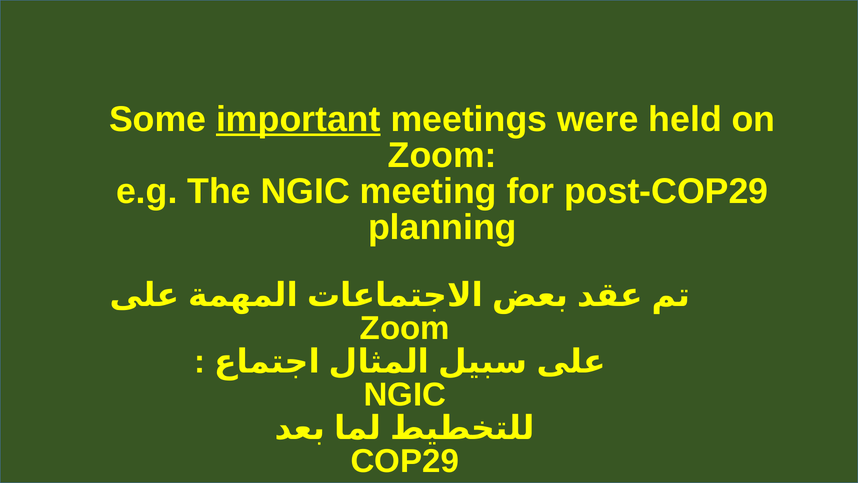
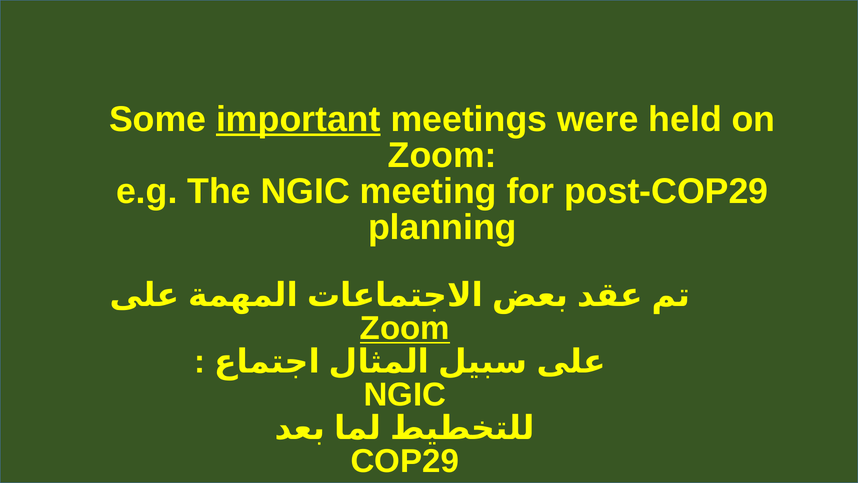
Zoom underline: none -> present (405, 328)
